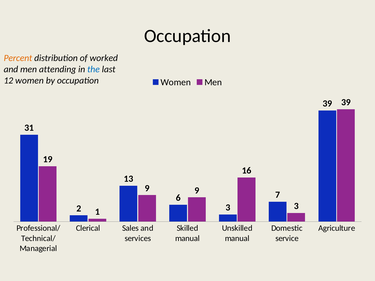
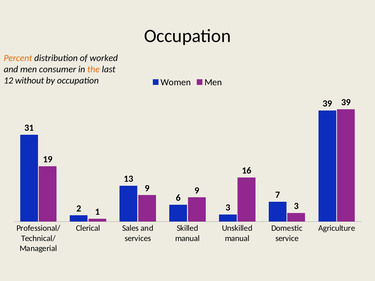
attending: attending -> consumer (58, 69)
the colour: blue -> orange (94, 69)
12 women: women -> without (30, 81)
